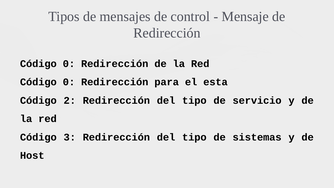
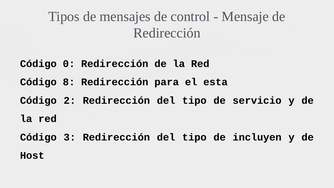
0: 0 -> 8 (69, 82)
sistemas: sistemas -> incluyen (257, 137)
